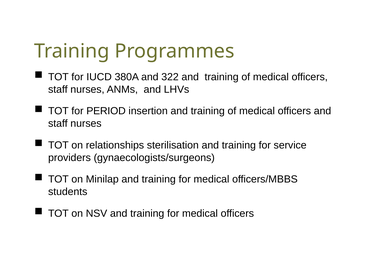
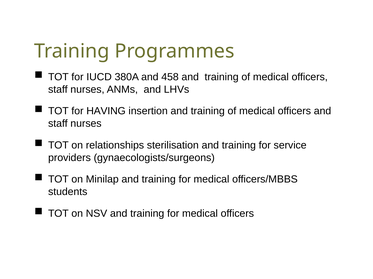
322: 322 -> 458 (170, 77)
PERIOD: PERIOD -> HAVING (106, 111)
